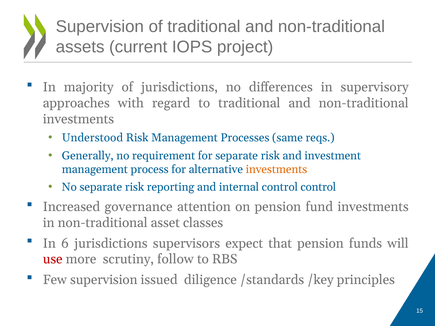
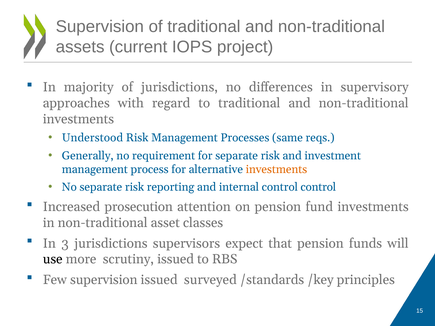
governance: governance -> prosecution (139, 207)
6: 6 -> 3 (65, 244)
use colour: red -> black (53, 259)
scrutiny follow: follow -> issued (176, 259)
diligence: diligence -> surveyed (210, 280)
